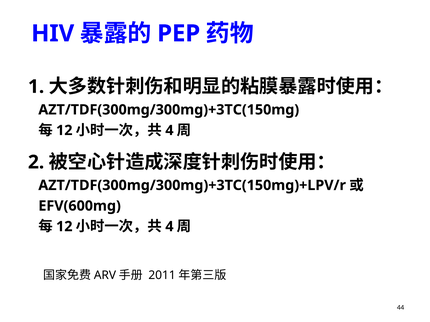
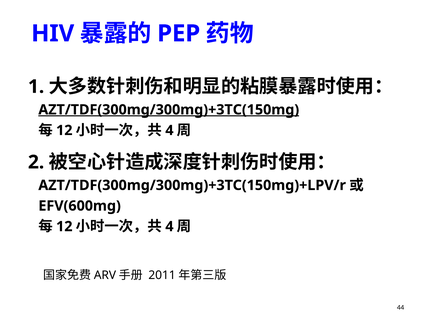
AZT/TDF(300mg/300mg)+3TC(150mg underline: none -> present (169, 110)
